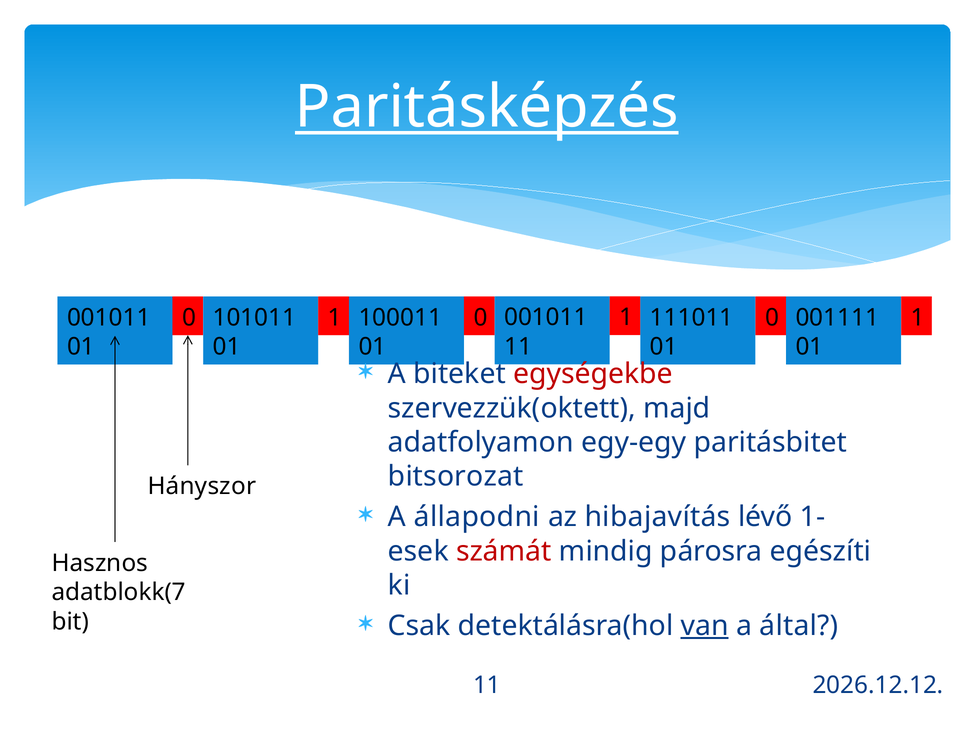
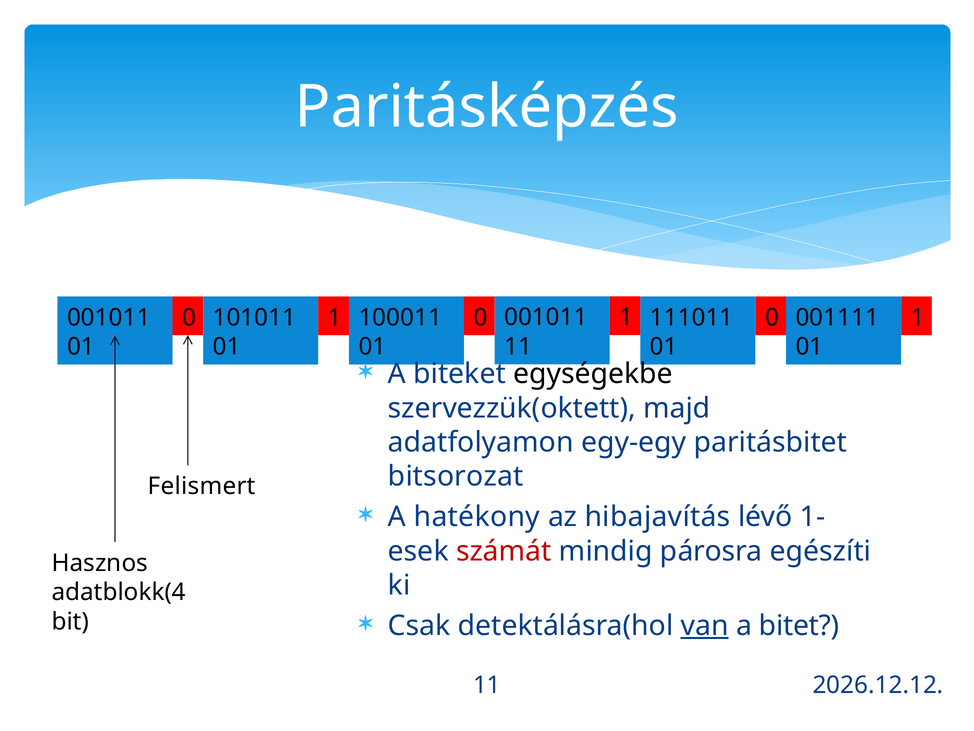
Paritásképzés underline: present -> none (487, 107)
egységekbe colour: red -> black (593, 374)
Hányszor: Hányszor -> Felismert (202, 486)
állapodni: állapodni -> hatékony (477, 517)
adatblokk(7: adatblokk(7 -> adatblokk(4 (119, 592)
által: által -> bitet (799, 625)
